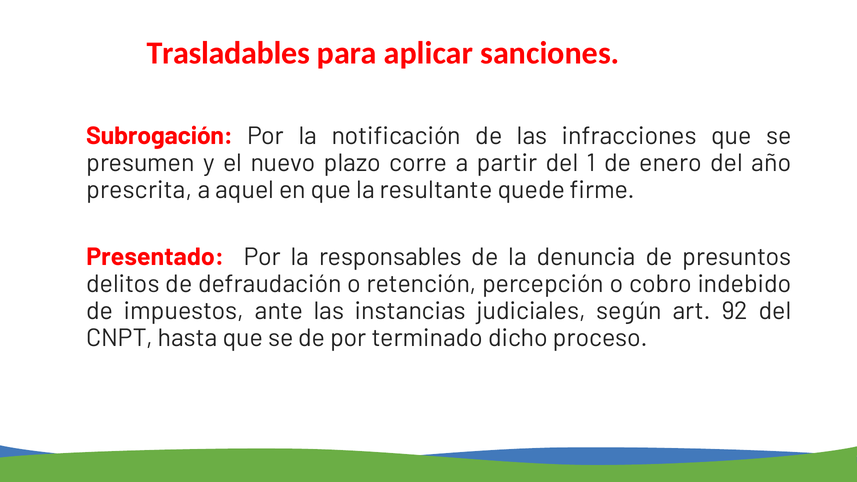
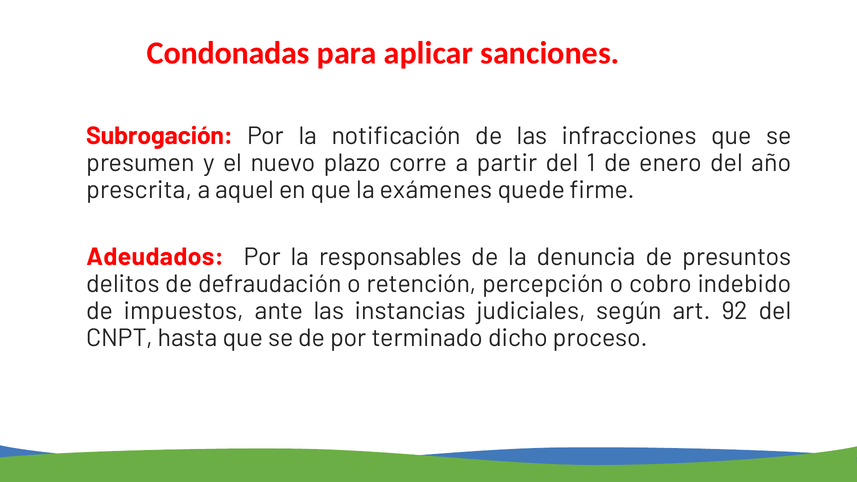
Trasladables: Trasladables -> Condonadas (228, 53)
resultante: resultante -> exámenes (436, 190)
Presentado: Presentado -> Adeudados (155, 257)
